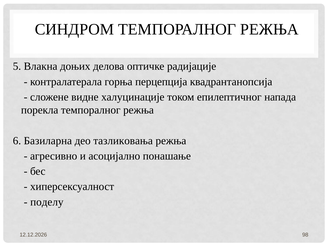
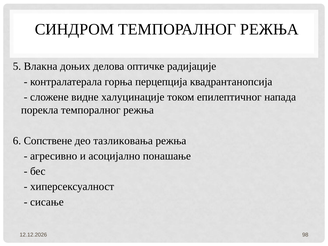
Базиларна: Базиларна -> Сопствене (48, 141)
поделу: поделу -> сисање (47, 202)
